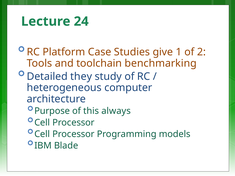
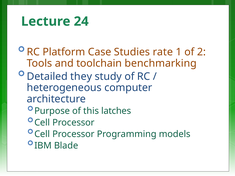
give: give -> rate (163, 52)
always: always -> latches (116, 111)
